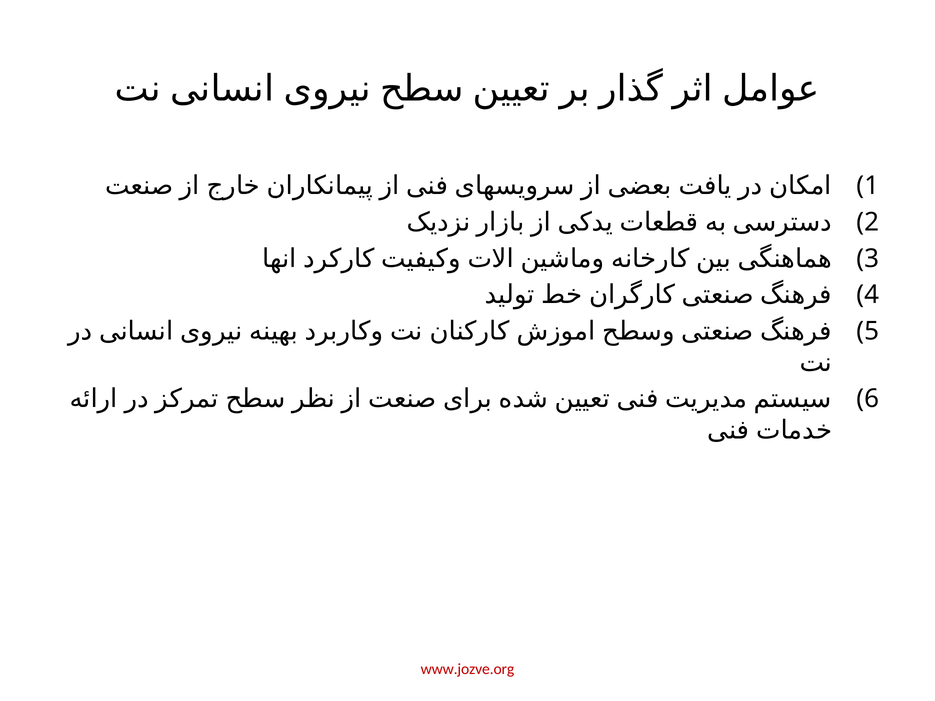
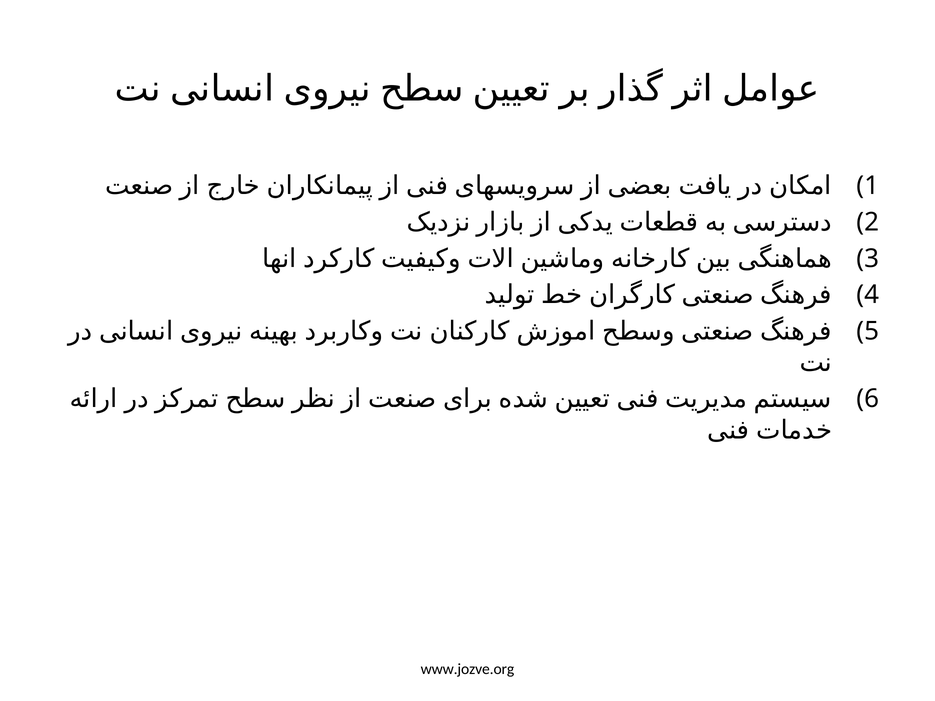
www.jozve.org colour: red -> black (467, 670)
